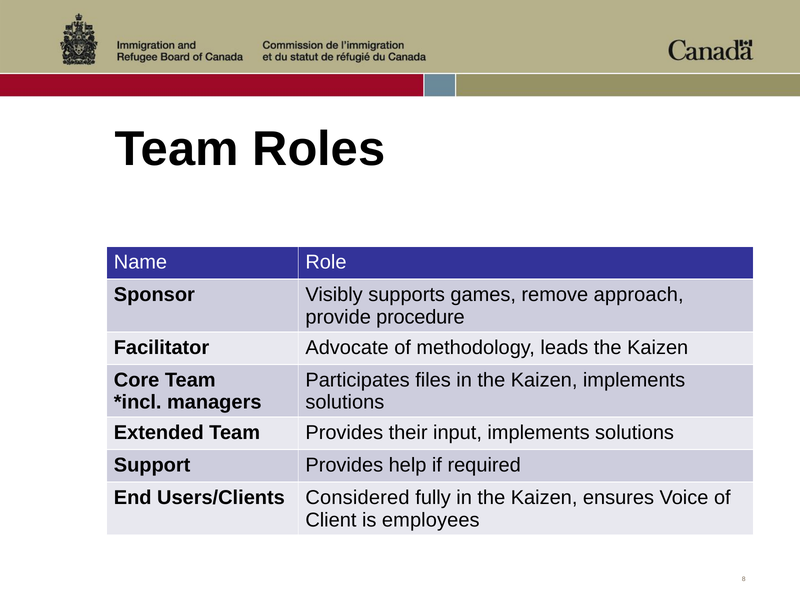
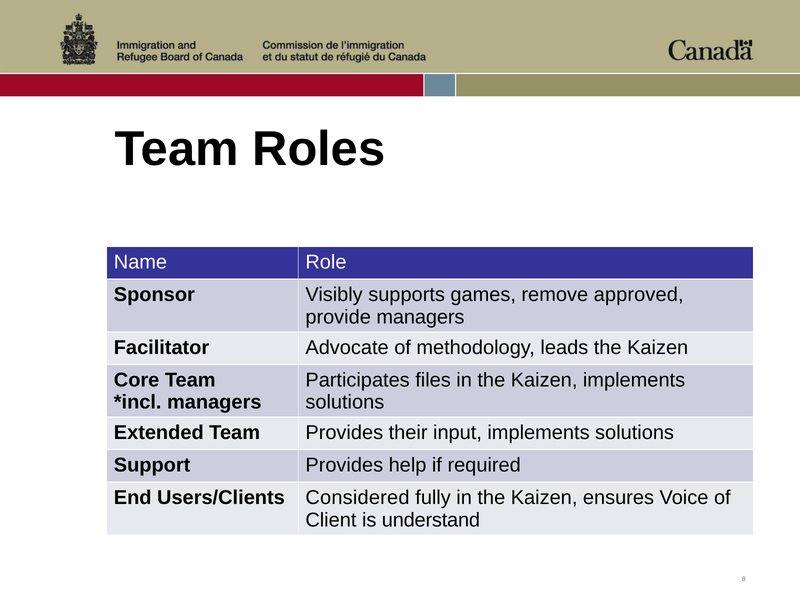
approach: approach -> approved (639, 295)
provide procedure: procedure -> managers (420, 317)
employees: employees -> understand (431, 520)
